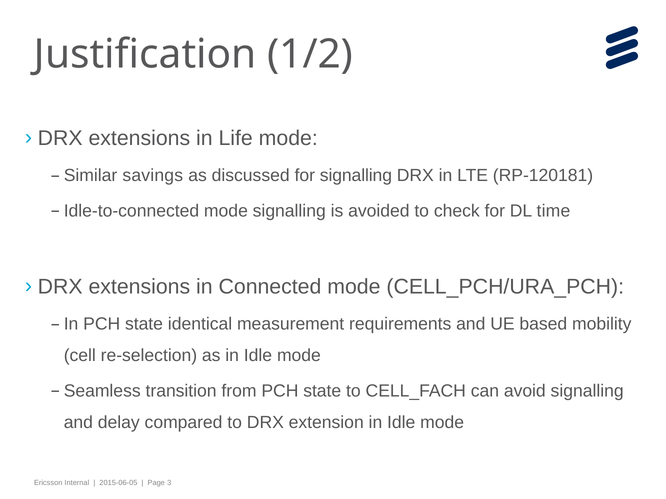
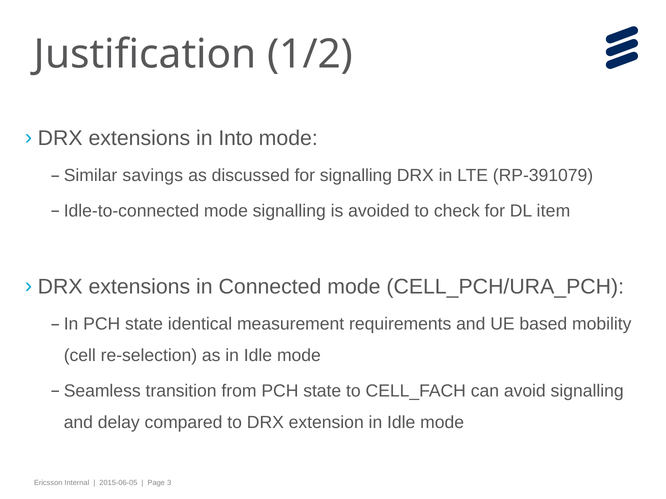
Life: Life -> Into (236, 138)
RP-120181: RP-120181 -> RP-391079 (543, 176)
time: time -> item (553, 211)
